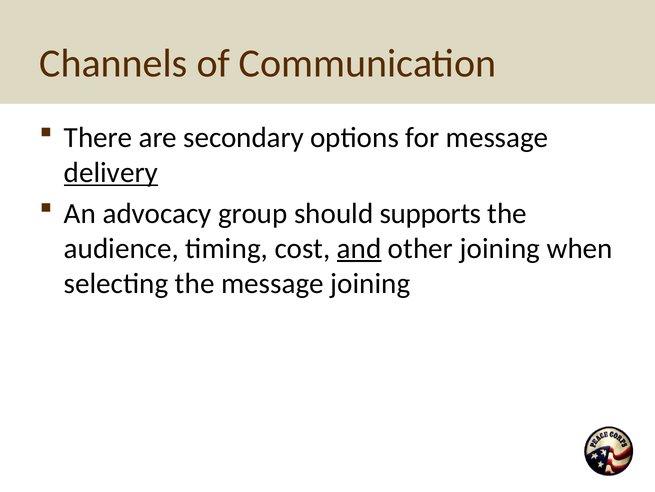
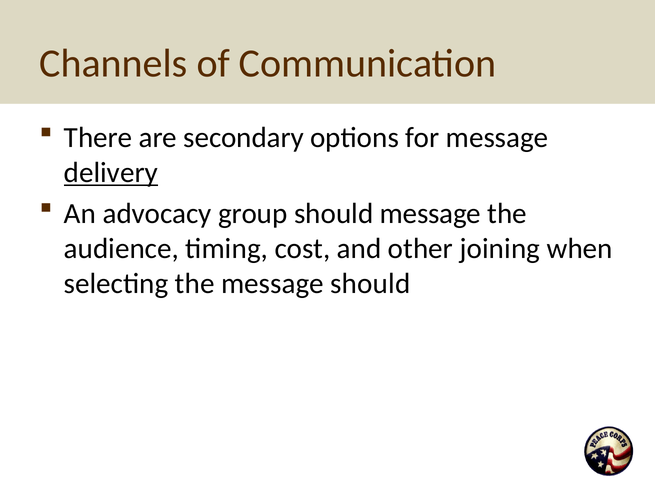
should supports: supports -> message (430, 213)
and underline: present -> none (359, 248)
message joining: joining -> should (370, 283)
